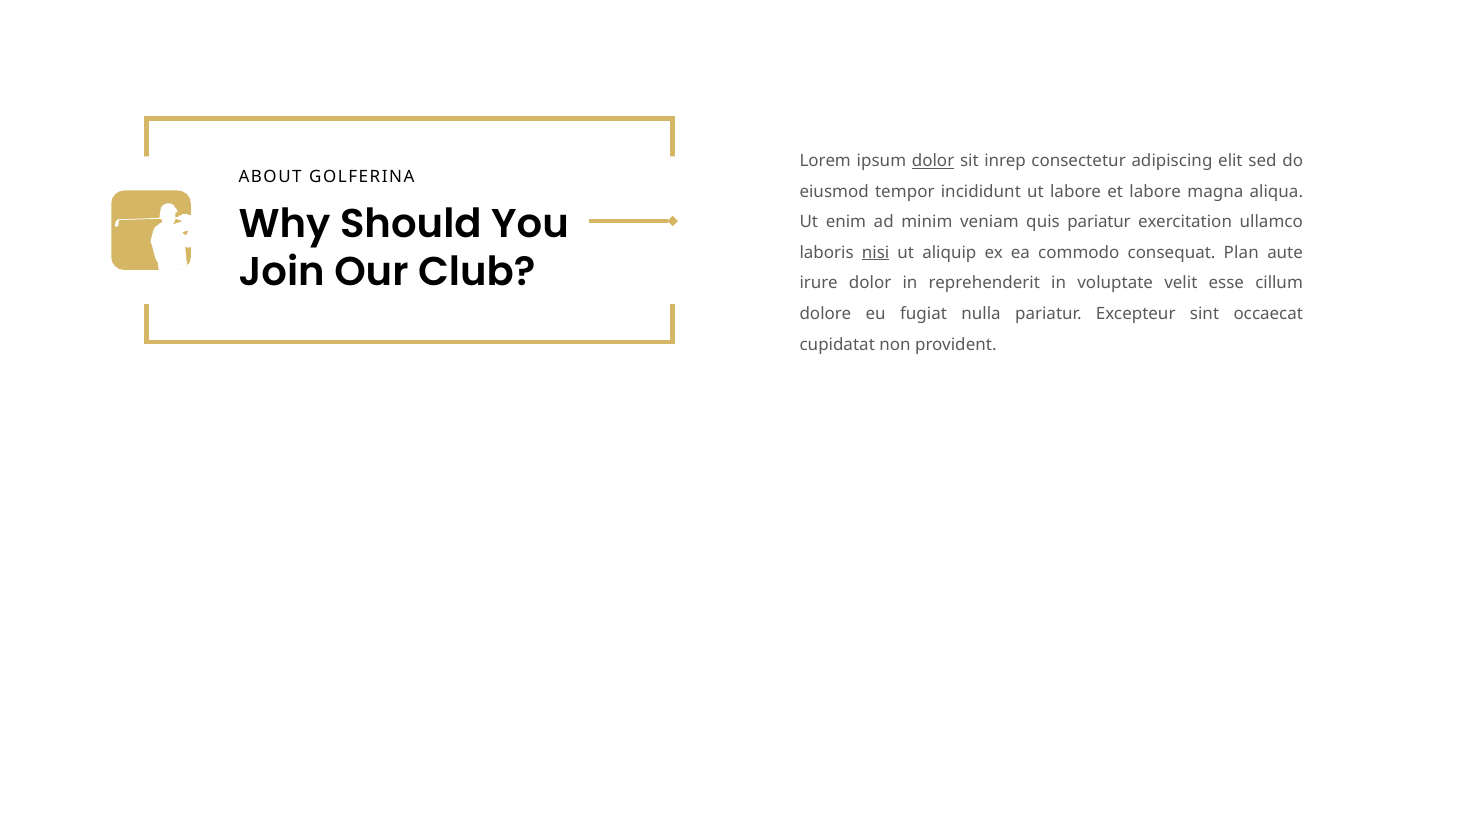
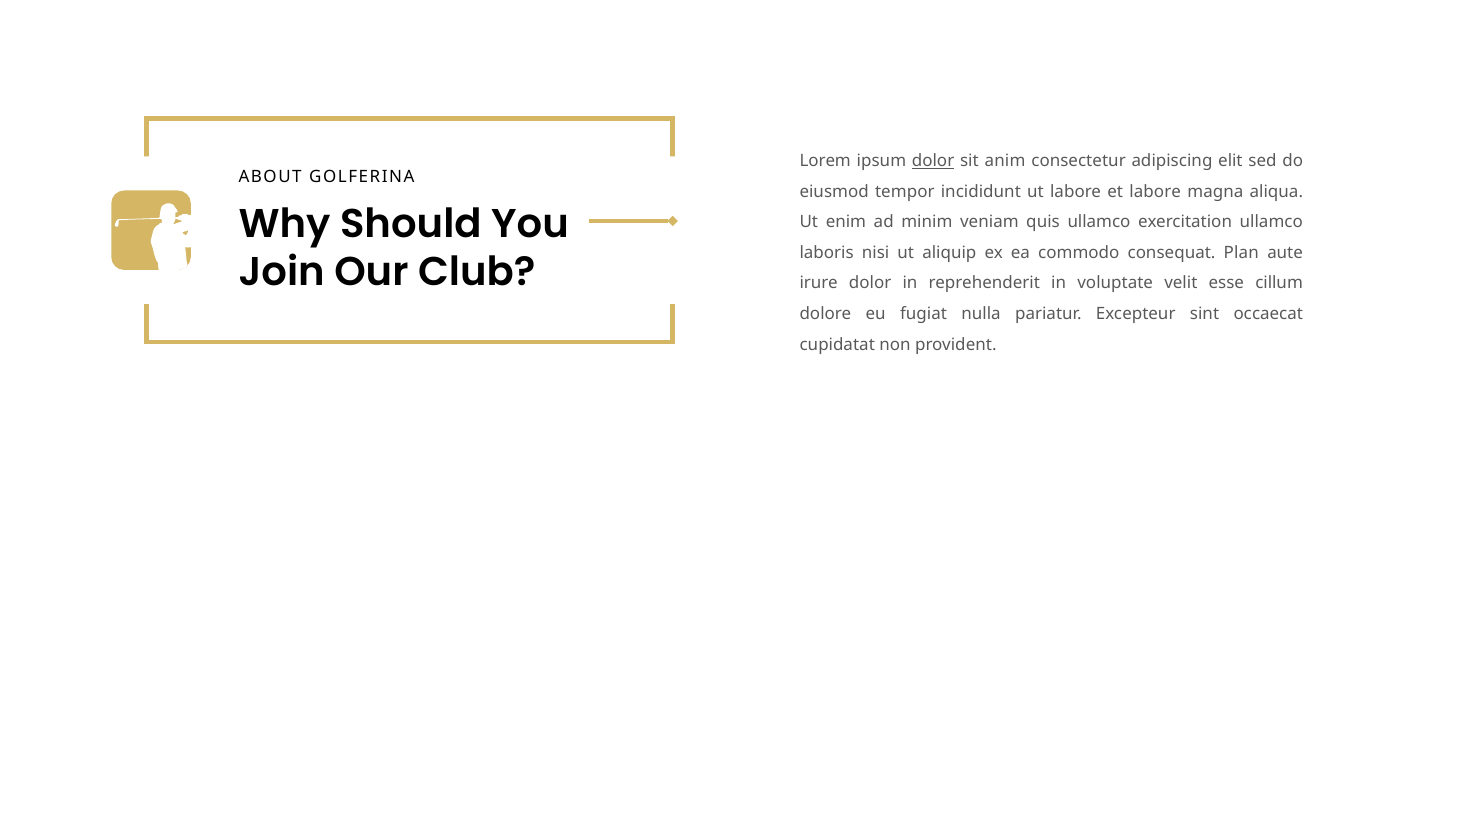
inrep: inrep -> anim (1005, 161)
quis pariatur: pariatur -> ullamco (1099, 222)
nisi underline: present -> none (876, 252)
